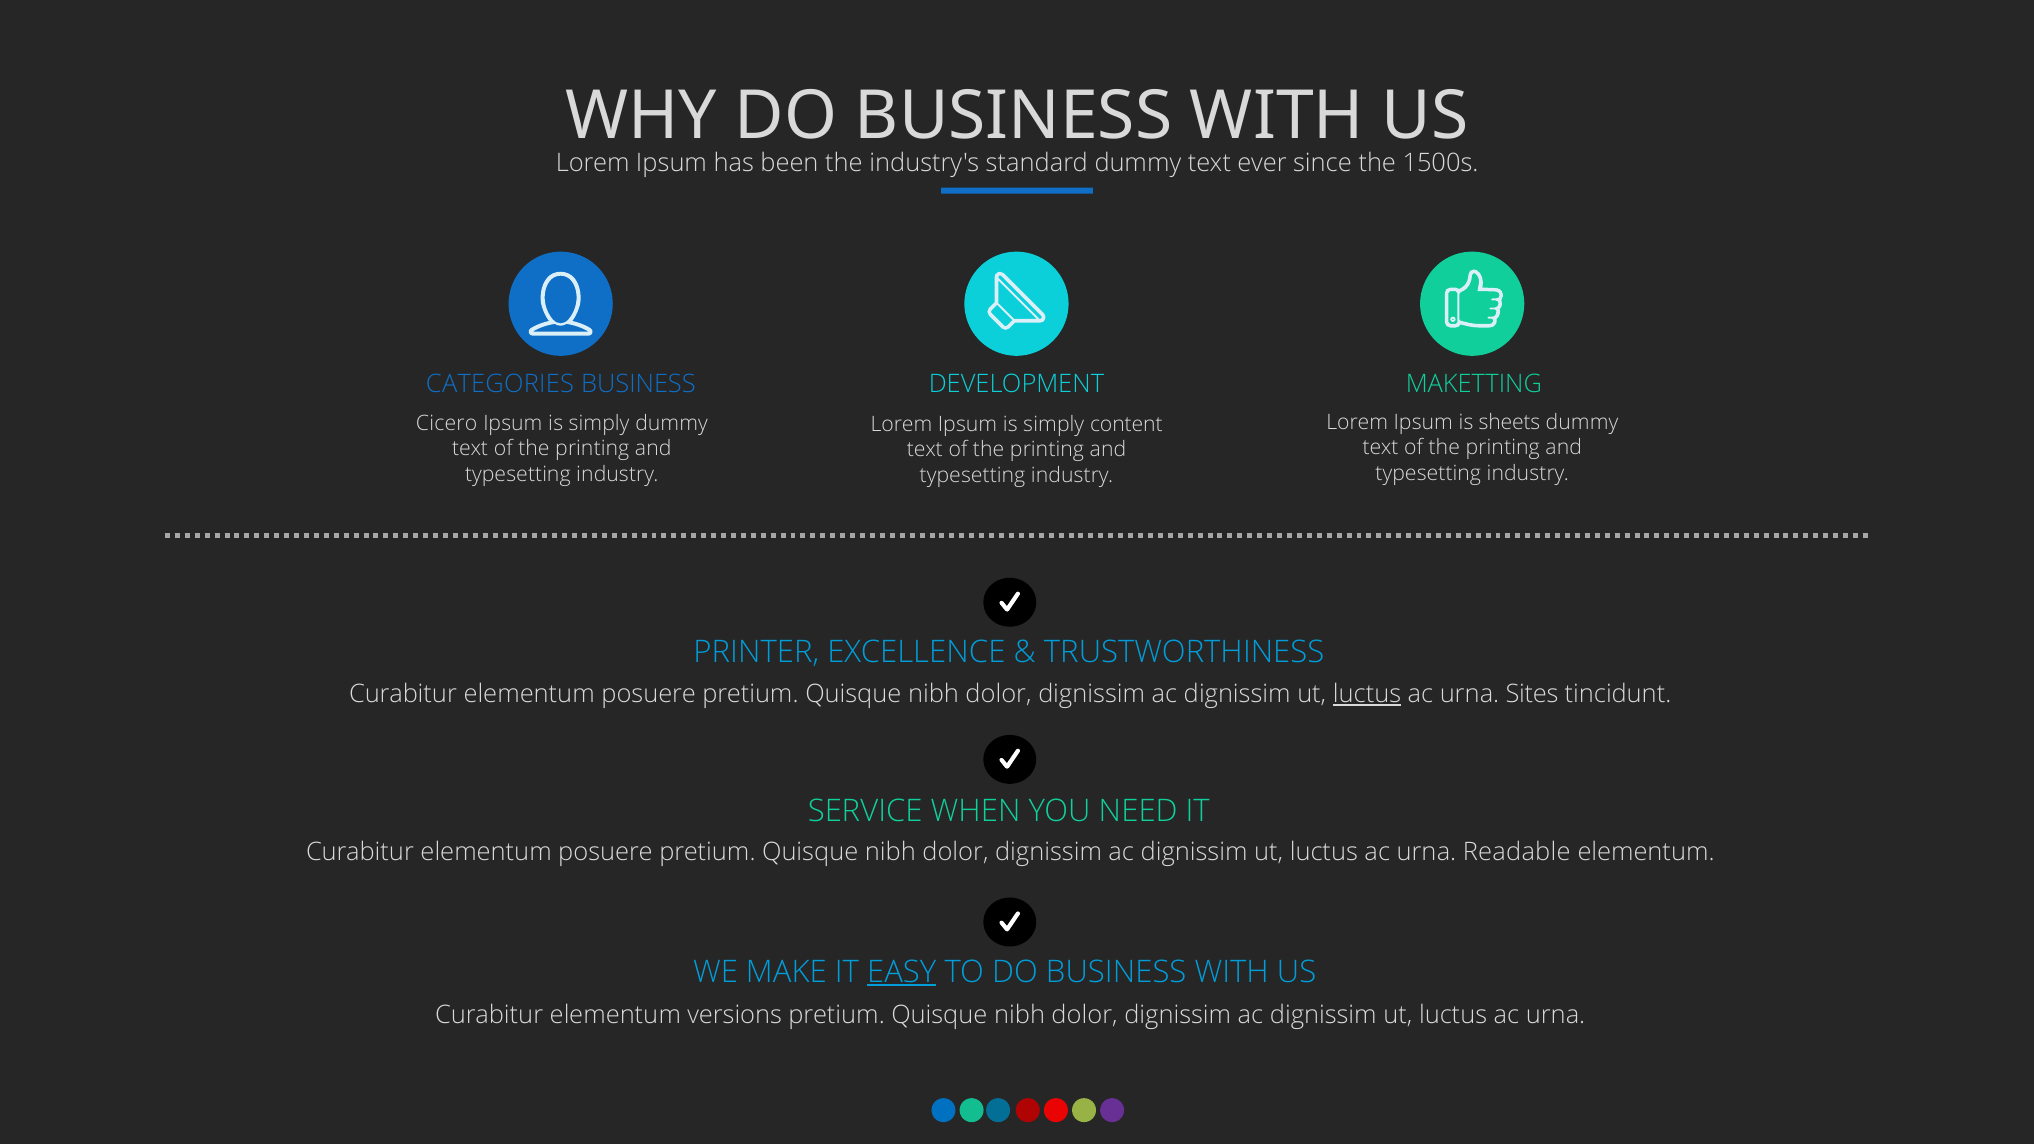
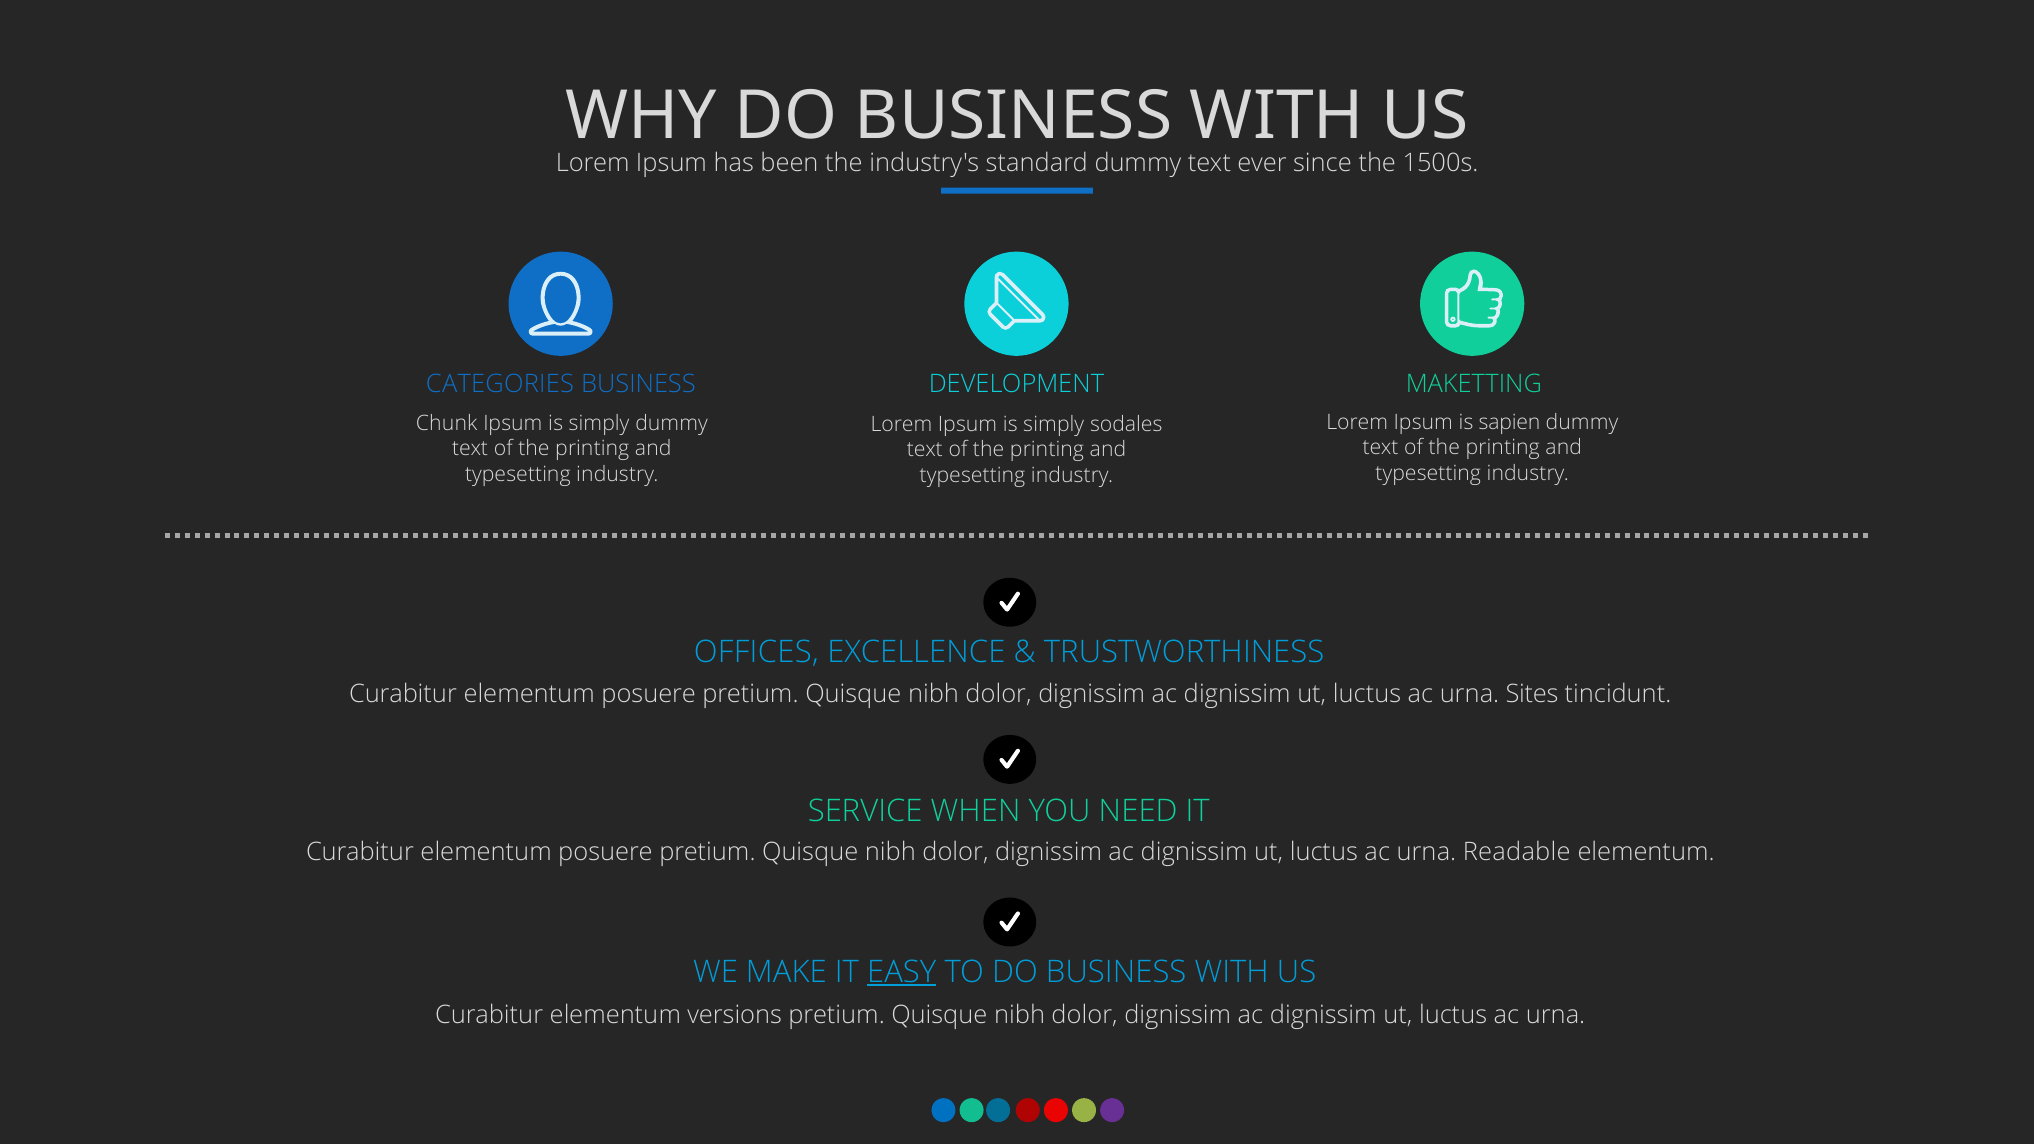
sheets: sheets -> sapien (1510, 422)
Cicero: Cicero -> Chunk (447, 423)
content: content -> sodales (1126, 424)
PRINTER: PRINTER -> OFFICES (756, 652)
luctus underline: present -> none (1367, 694)
